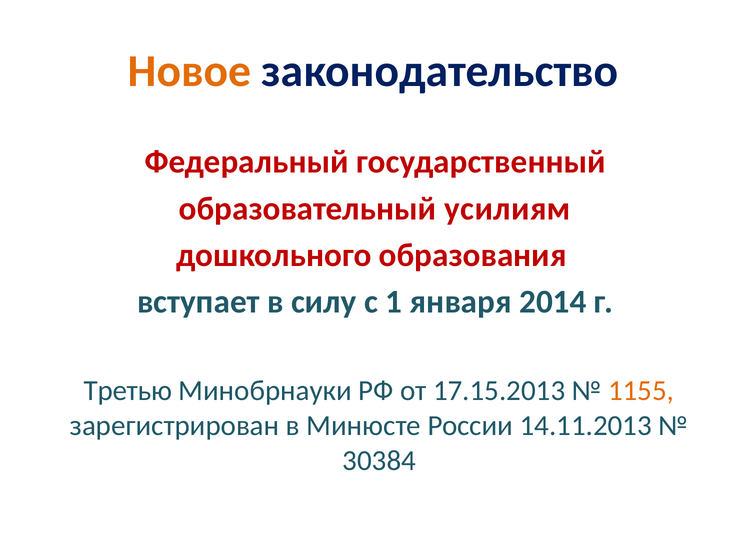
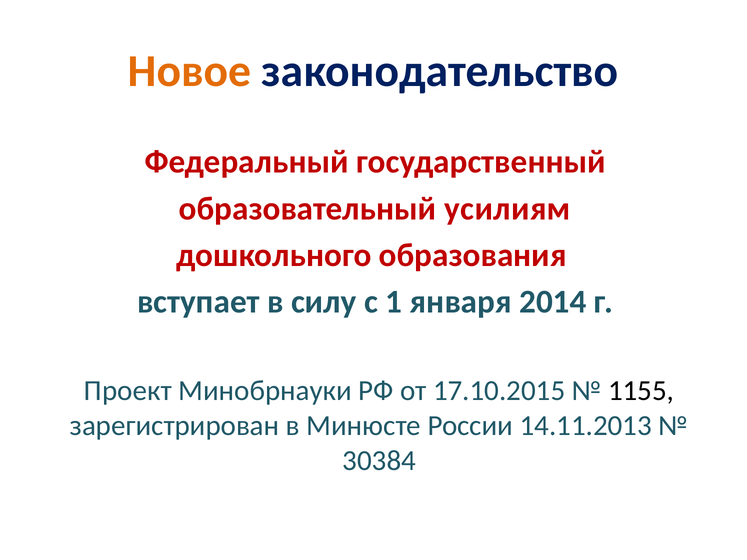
Третью: Третью -> Проект (128, 391)
17.15.2013: 17.15.2013 -> 17.10.2015 (499, 391)
1155 colour: orange -> black (641, 391)
